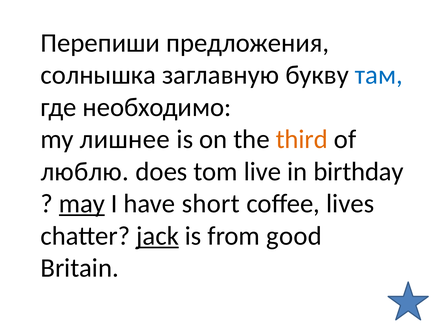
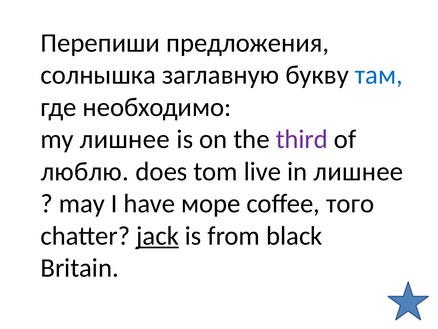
third colour: orange -> purple (302, 139)
in birthday: birthday -> лишнее (358, 171)
may underline: present -> none (82, 203)
short: short -> море (211, 203)
lives: lives -> того (350, 203)
good: good -> black (294, 236)
